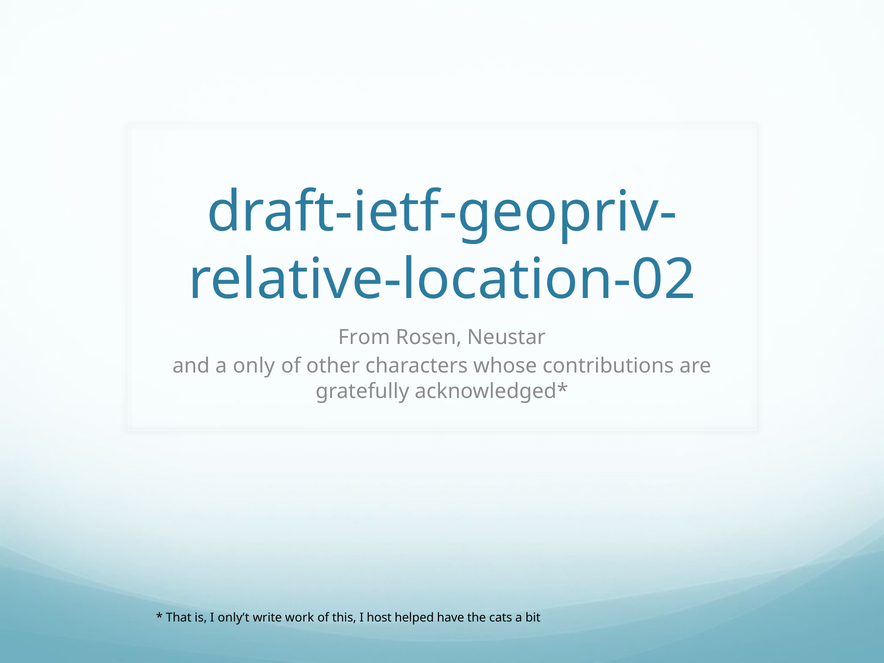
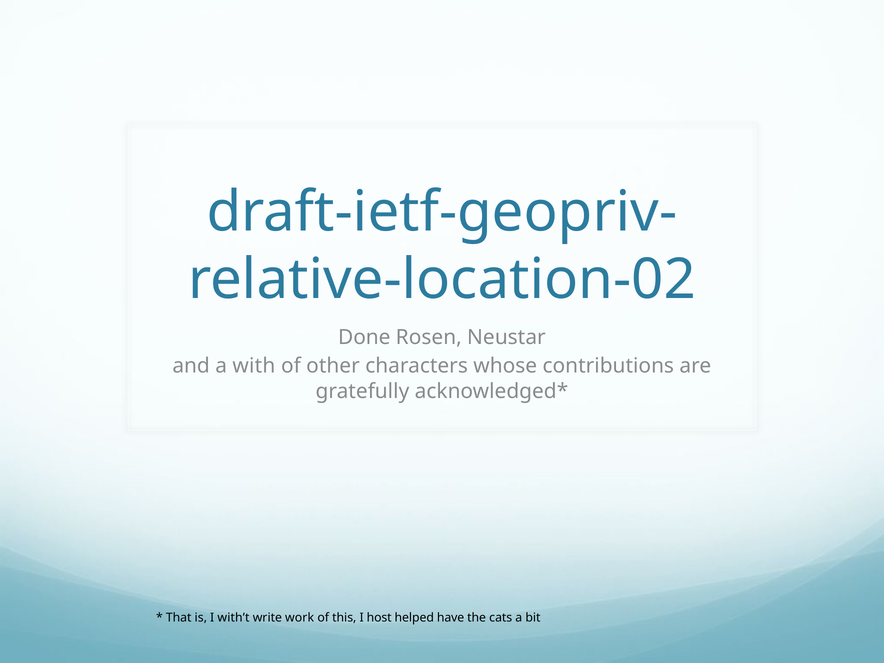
From: From -> Done (364, 337)
only: only -> with (254, 366)
only’t: only’t -> with’t (233, 618)
